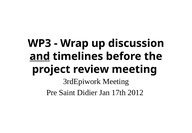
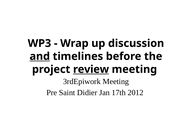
review underline: none -> present (91, 69)
